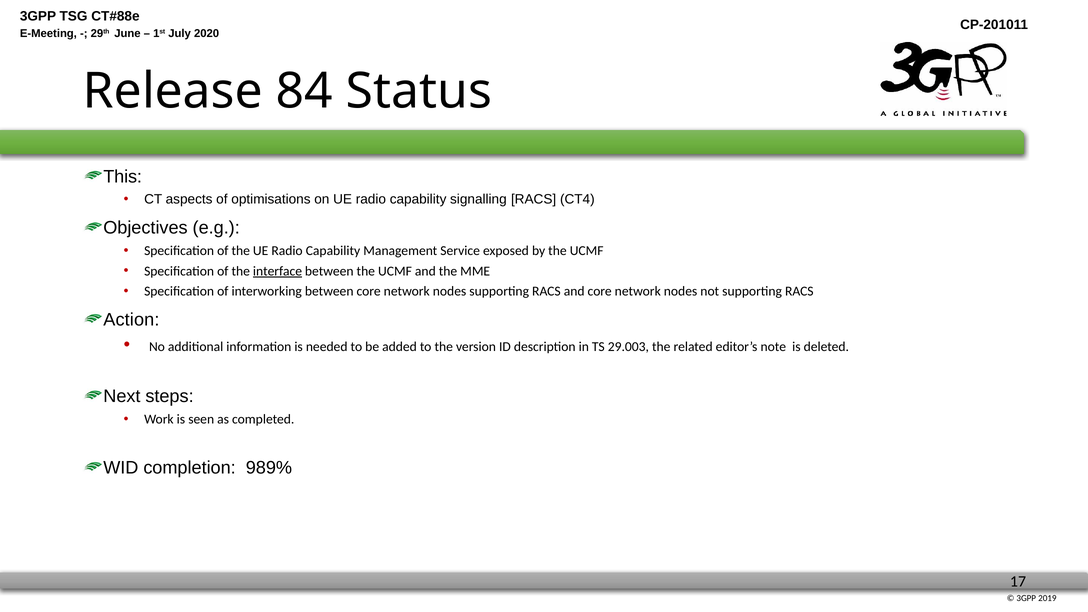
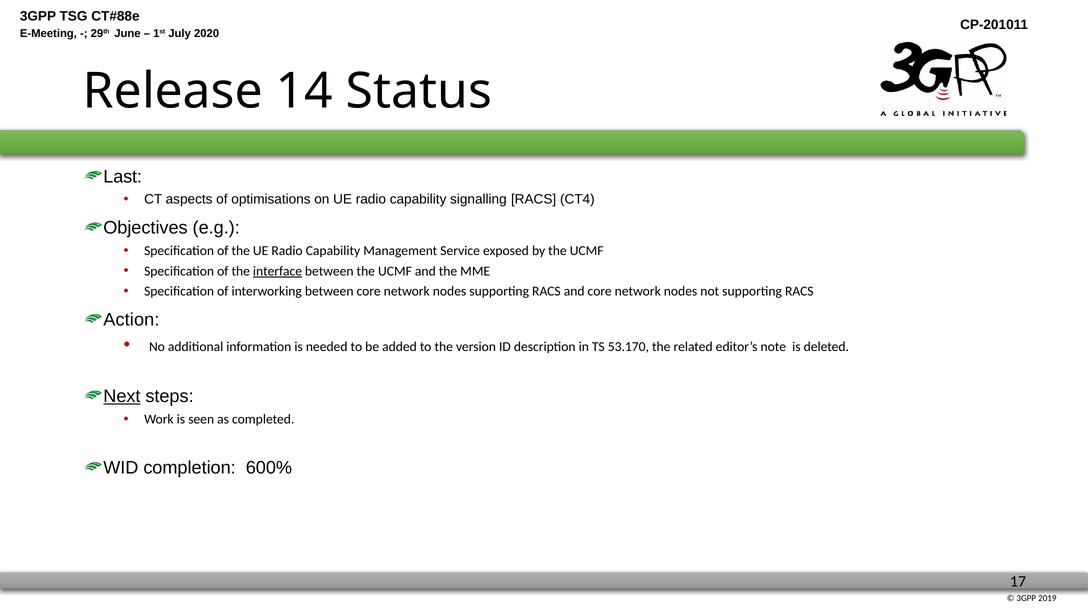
84: 84 -> 14 (304, 91)
This: This -> Last (123, 177)
29.003: 29.003 -> 53.170 (628, 347)
Next underline: none -> present (122, 396)
989%: 989% -> 600% (269, 468)
